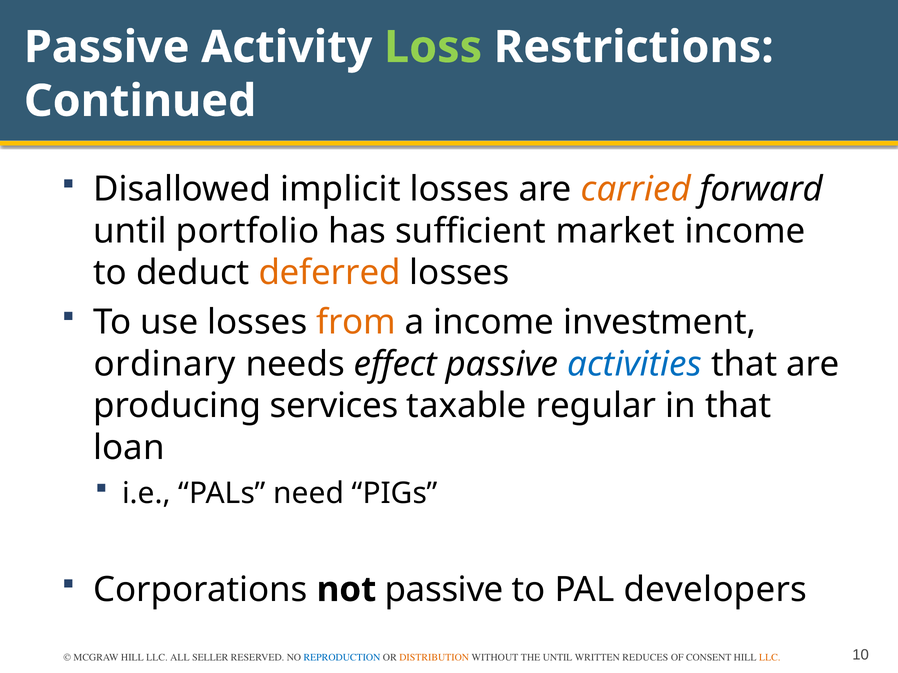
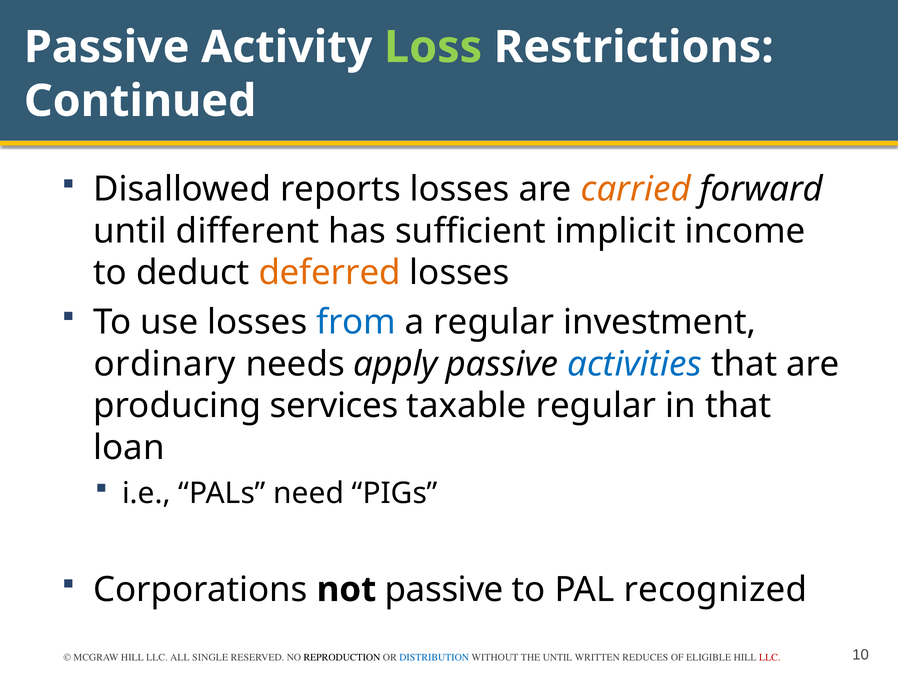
implicit: implicit -> reports (340, 189)
portfolio: portfolio -> different (248, 231)
market: market -> implicit (615, 231)
from colour: orange -> blue (356, 322)
a income: income -> regular (494, 322)
effect: effect -> apply (395, 364)
developers: developers -> recognized (715, 590)
SELLER: SELLER -> SINGLE (210, 658)
REPRODUCTION colour: blue -> black (342, 658)
DISTRIBUTION colour: orange -> blue (434, 658)
CONSENT: CONSENT -> ELIGIBLE (709, 658)
LLC colour: orange -> red (770, 658)
